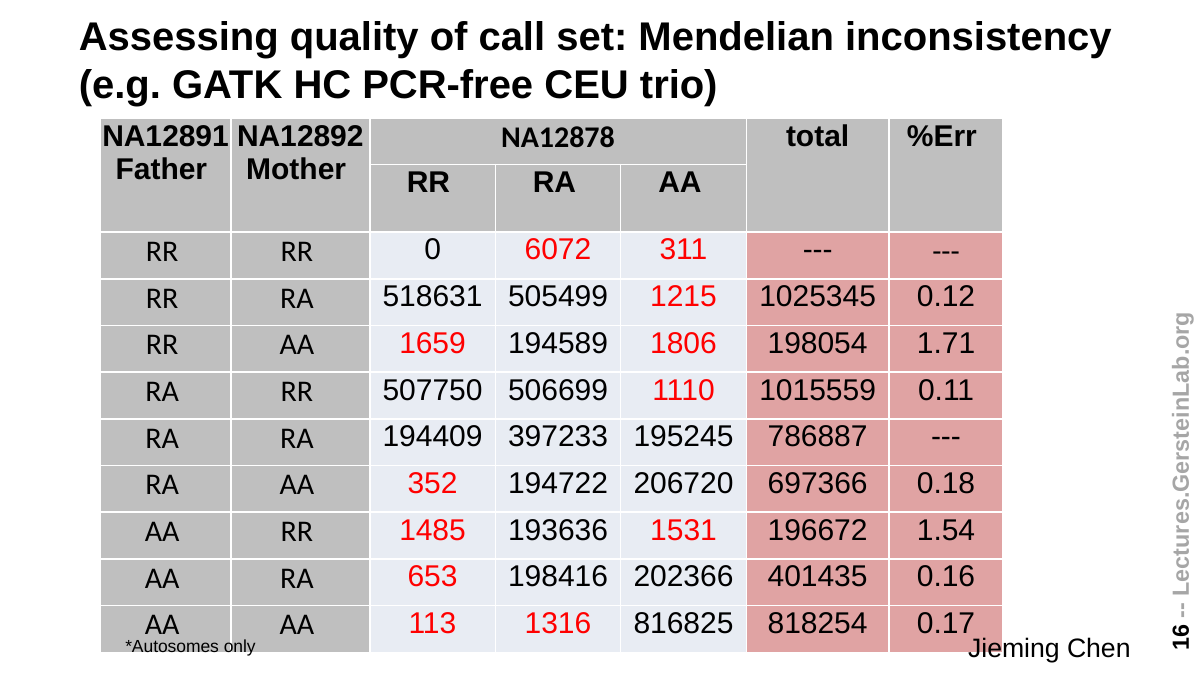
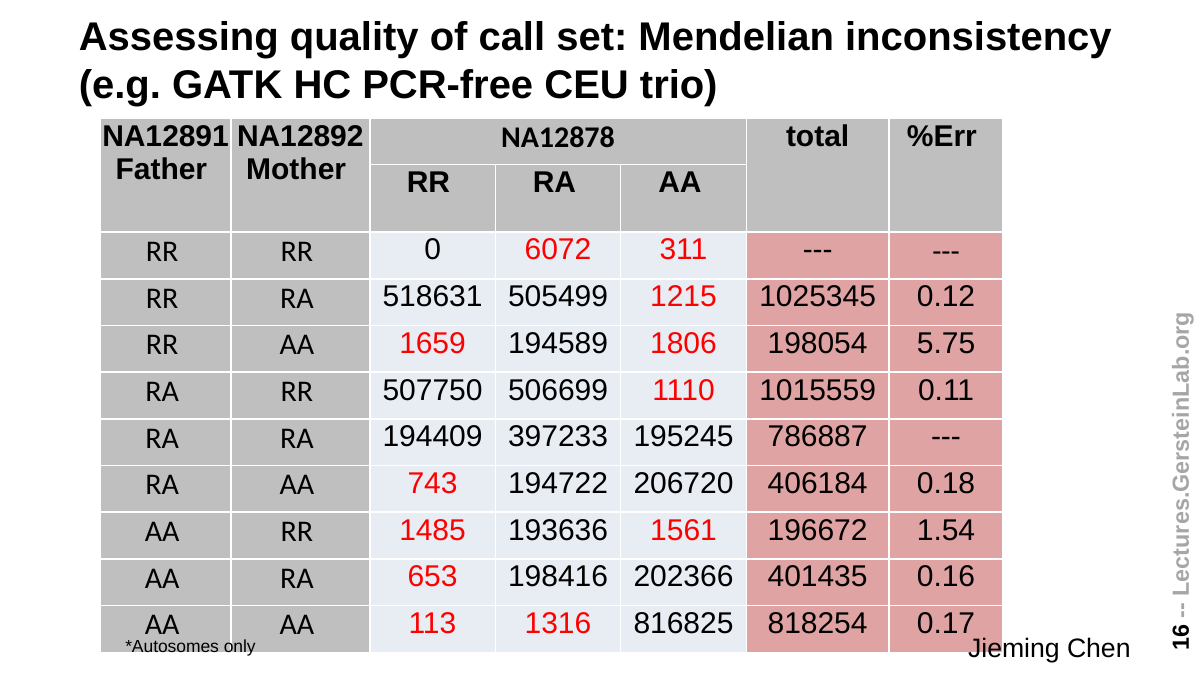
1.71: 1.71 -> 5.75 (946, 343)
352: 352 -> 743 (433, 483)
697366: 697366 -> 406184 (818, 483)
1531: 1531 -> 1561 (684, 530)
